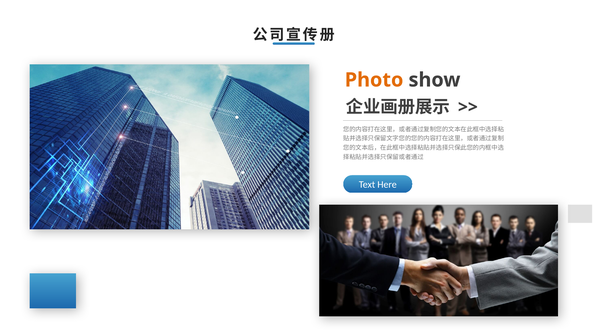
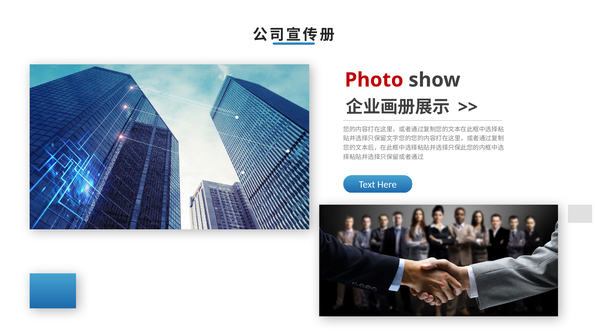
Photo colour: orange -> red (374, 80)
